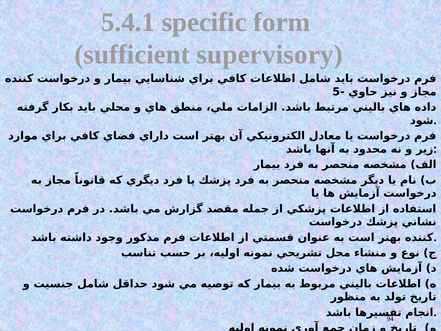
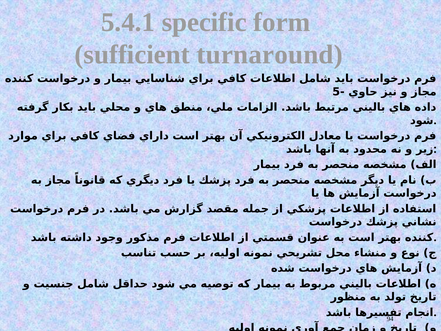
supervisory: supervisory -> turnaround (270, 54)
